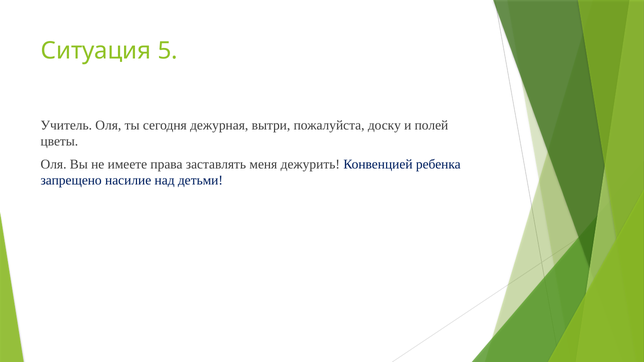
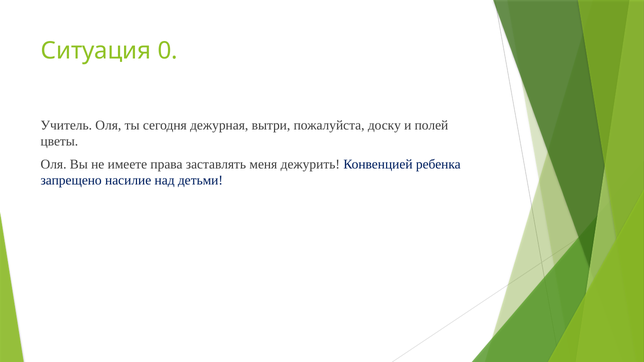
5: 5 -> 0 (168, 51)
